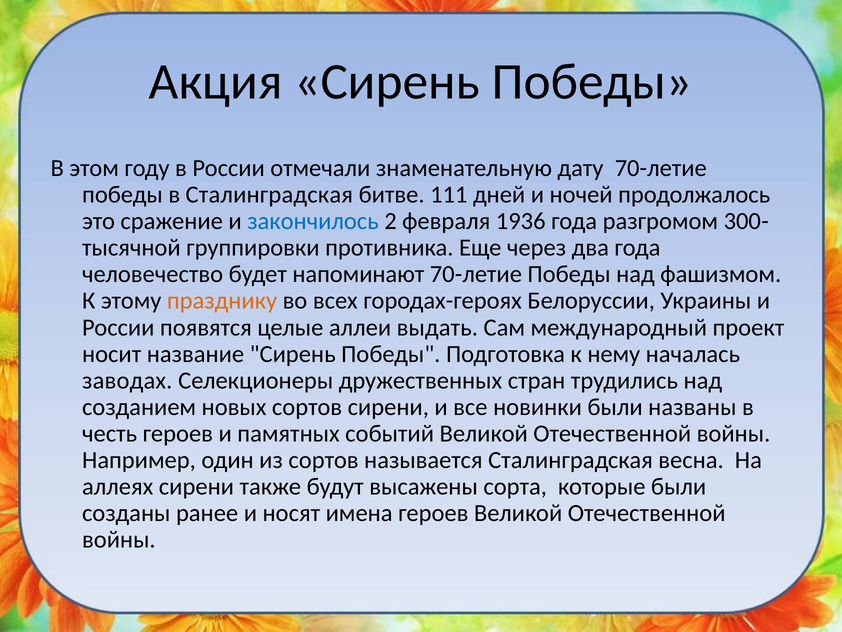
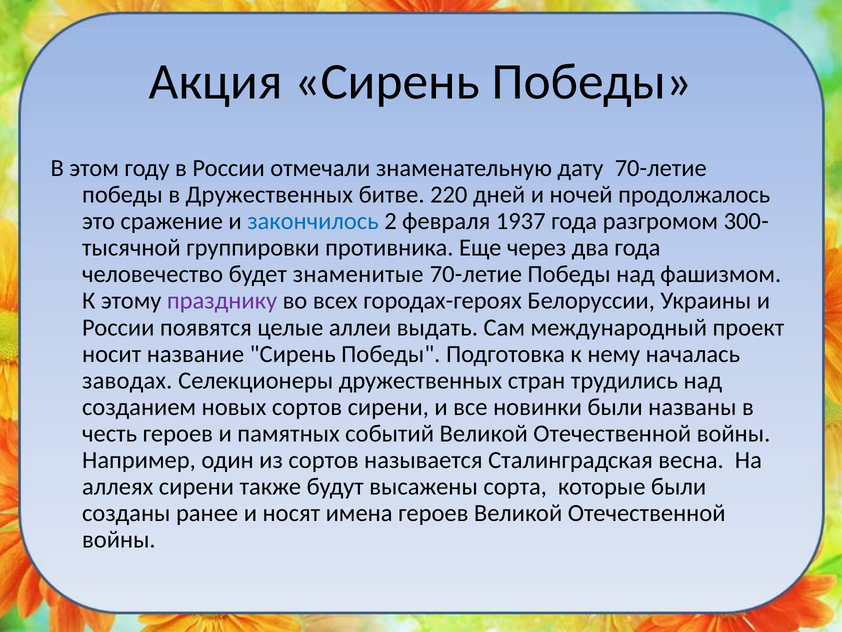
в Сталинградская: Сталинградская -> Дружественных (269, 195)
111: 111 -> 220 (449, 195)
1936: 1936 -> 1937 (521, 221)
напоминают: напоминают -> знаменитые (358, 274)
празднику colour: orange -> purple (222, 301)
